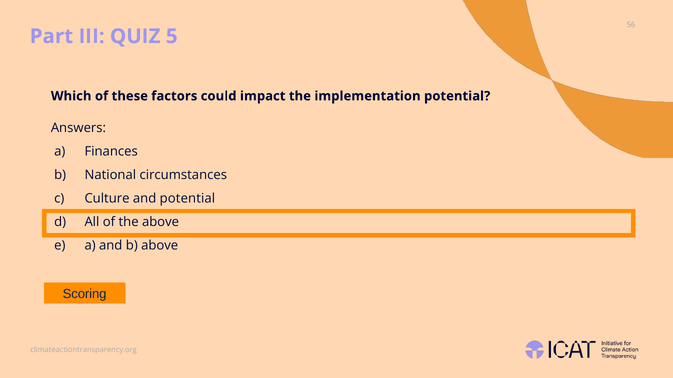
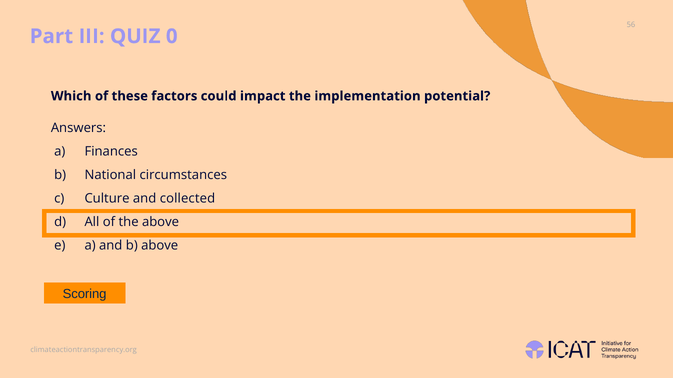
5: 5 -> 0 (172, 36)
and potential: potential -> collected (187, 199)
